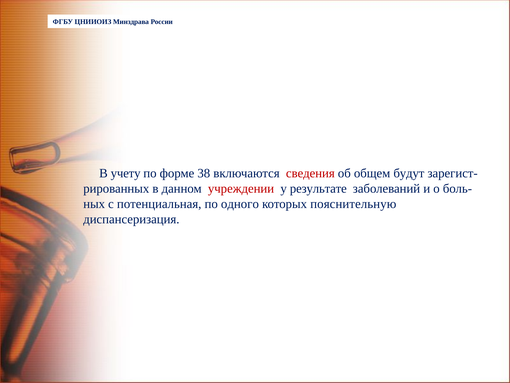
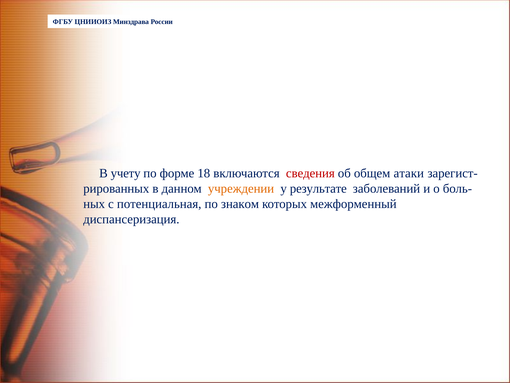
38: 38 -> 18 (204, 173)
будут: будут -> атаки (409, 173)
учреждении colour: red -> orange (241, 188)
одного: одного -> знаком (240, 204)
пояснительную: пояснительную -> межформенный (353, 204)
